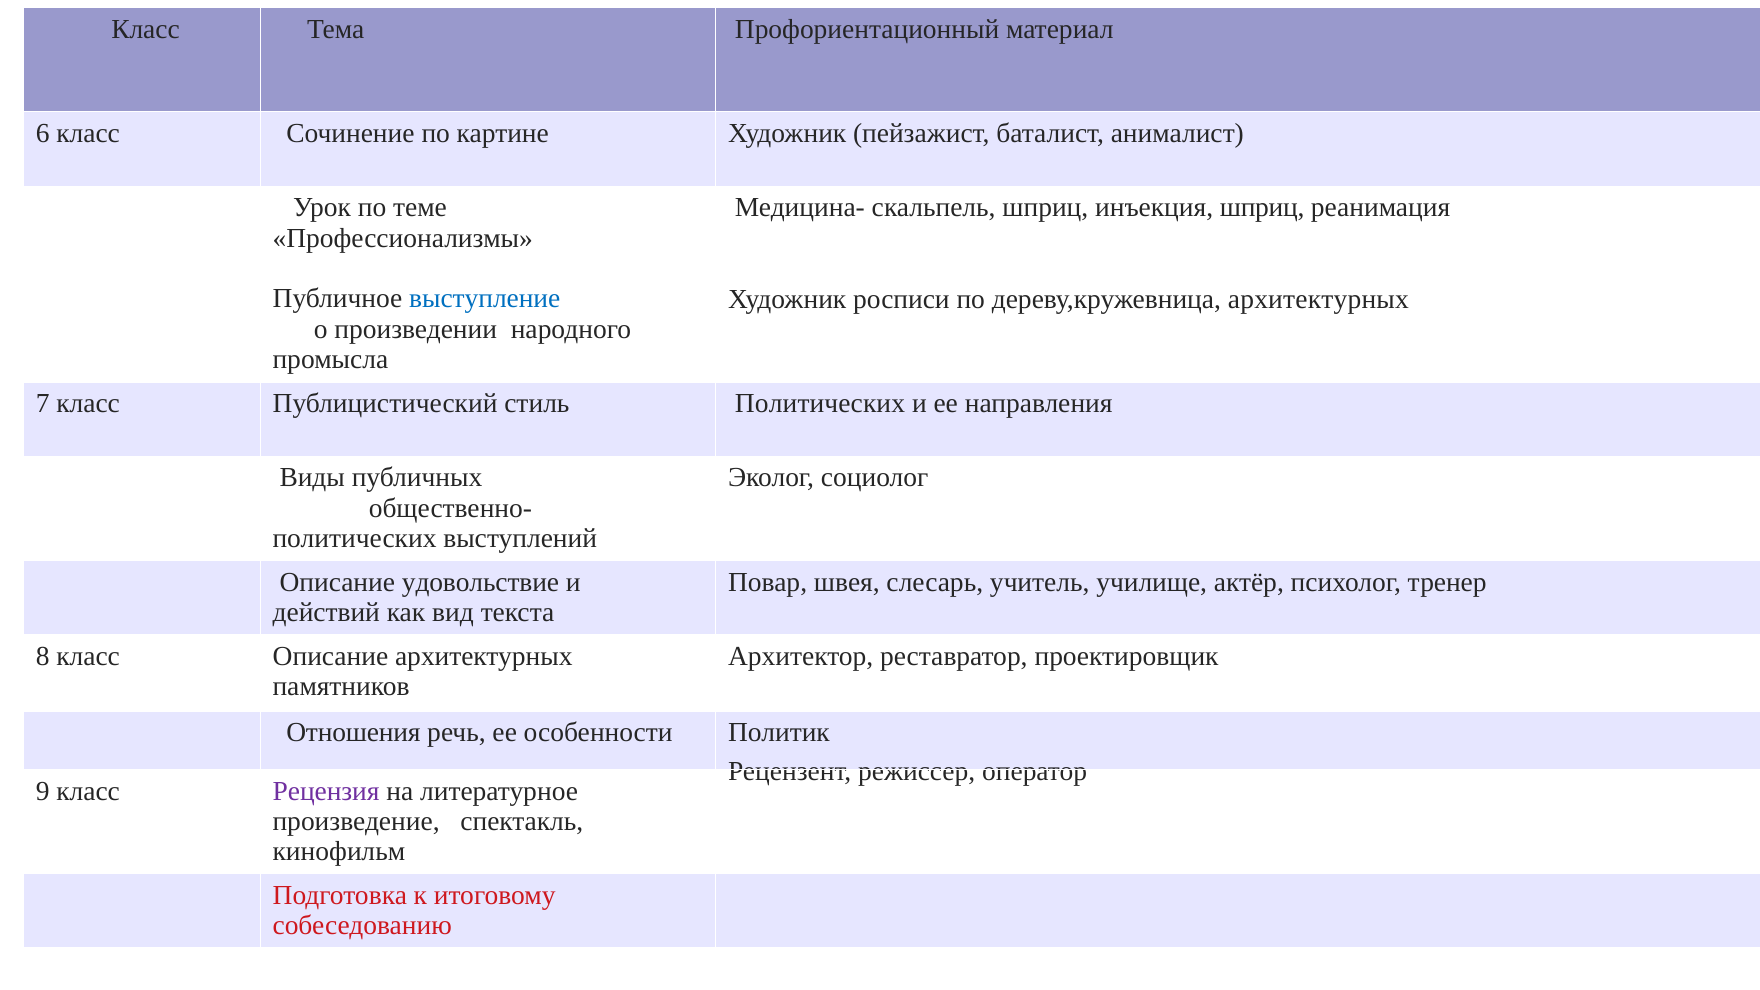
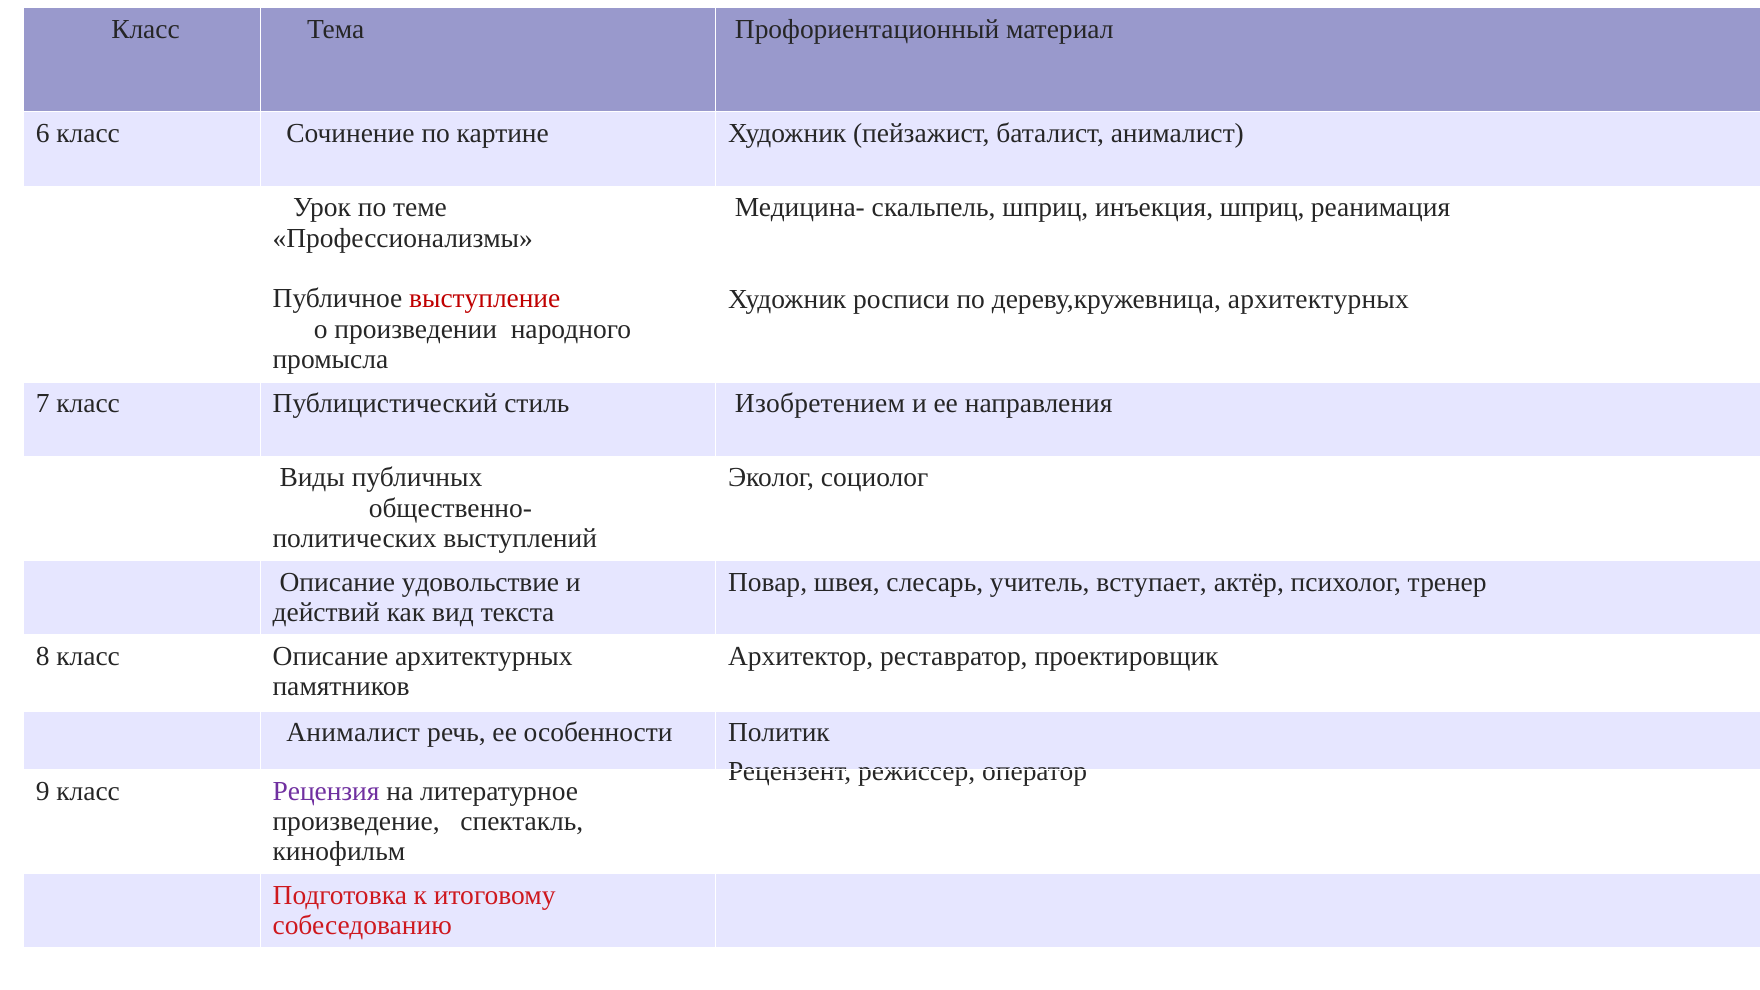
выступление colour: blue -> red (485, 299)
стиль Политических: Политических -> Изобретением (820, 404)
училище: училище -> вступает (1152, 582)
Отношения: Отношения -> Анималист (353, 733)
